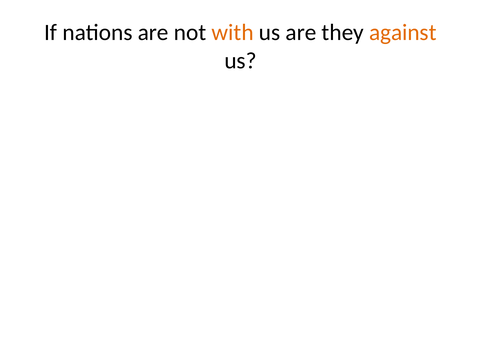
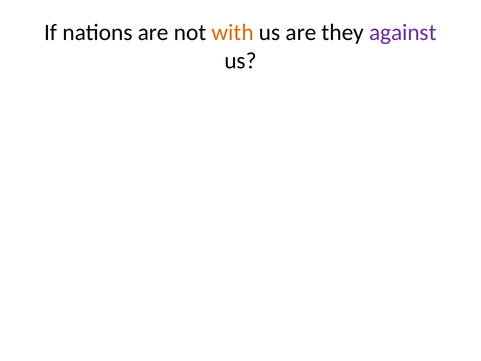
against colour: orange -> purple (403, 33)
